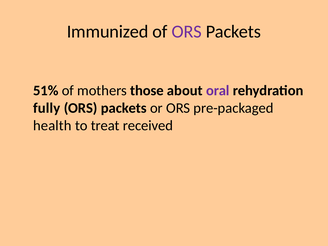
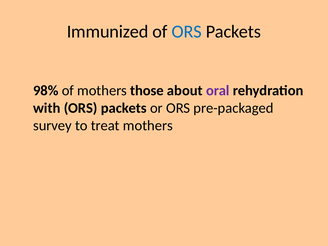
ORS colour: purple -> blue (187, 32)
51%: 51% -> 98% (46, 91)
fully: fully -> with (47, 108)
health: health -> survey (52, 126)
treat received: received -> mothers (148, 126)
